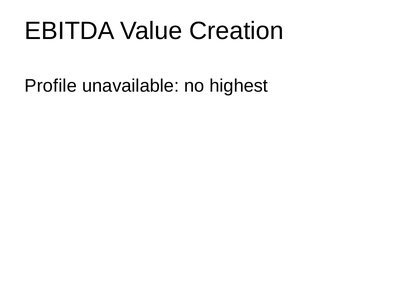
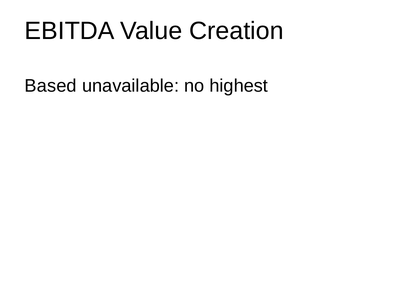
Profile: Profile -> Based (51, 86)
